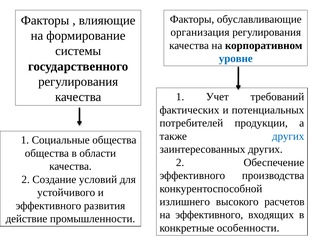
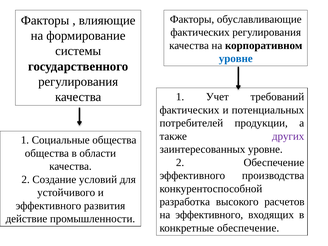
организация: организация -> фактических (200, 32)
других colour: blue -> purple (288, 136)
заинтересованных других: других -> уровне (265, 149)
излишнего: излишнего -> разработка (185, 202)
конкретные особенности: особенности -> обеспечение (248, 228)
